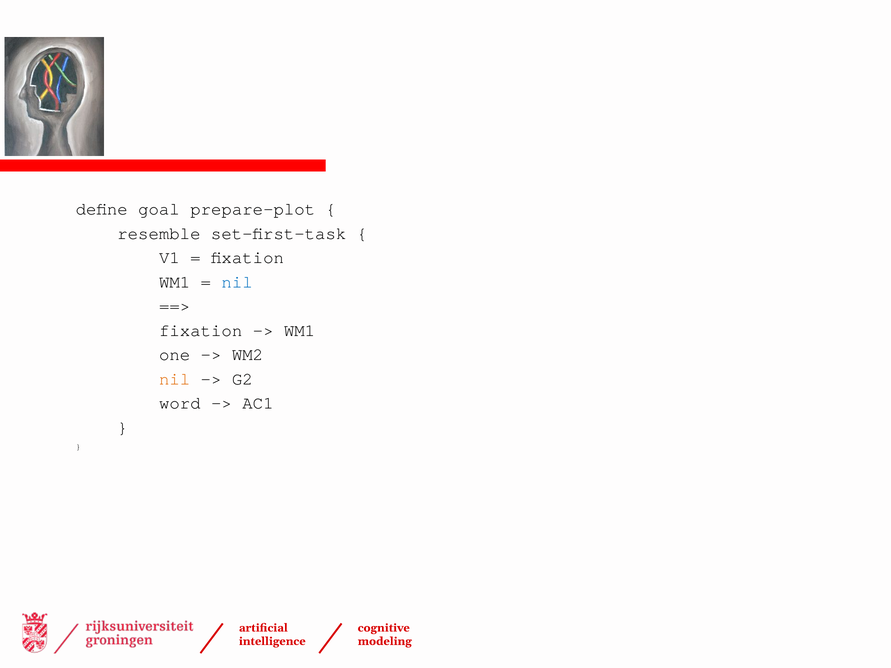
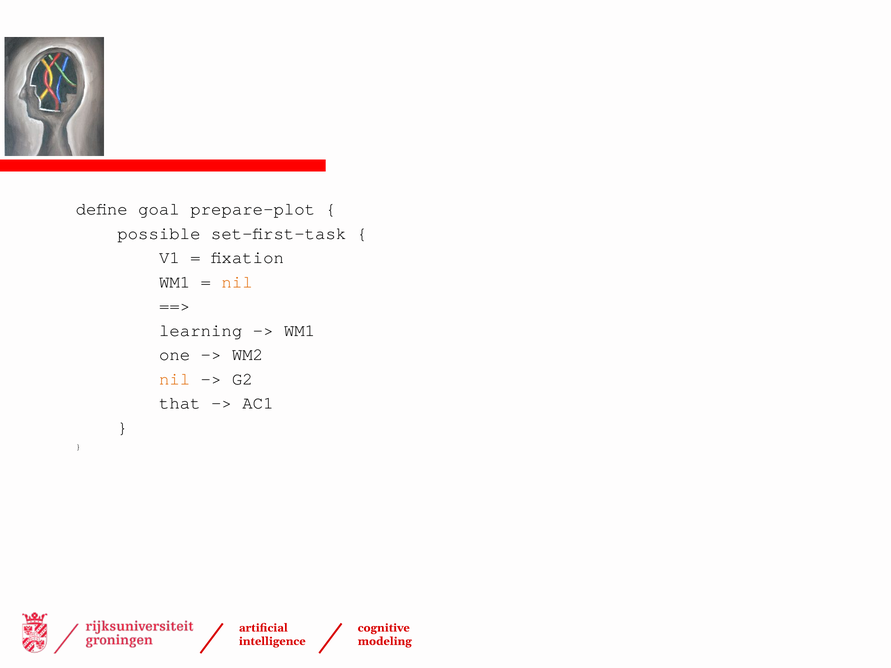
resemble: resemble -> possible (159, 233)
nil colour: blue -> orange (237, 282)
fixation: fixation -> learning (201, 330)
word: word -> that (180, 403)
